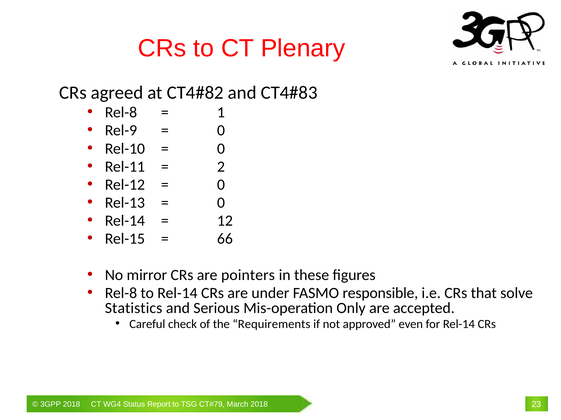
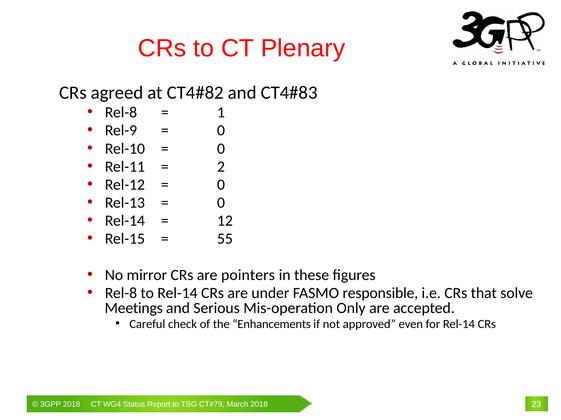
66: 66 -> 55 (225, 239)
Statistics: Statistics -> Meetings (134, 308)
Requirements: Requirements -> Enhancements (272, 325)
